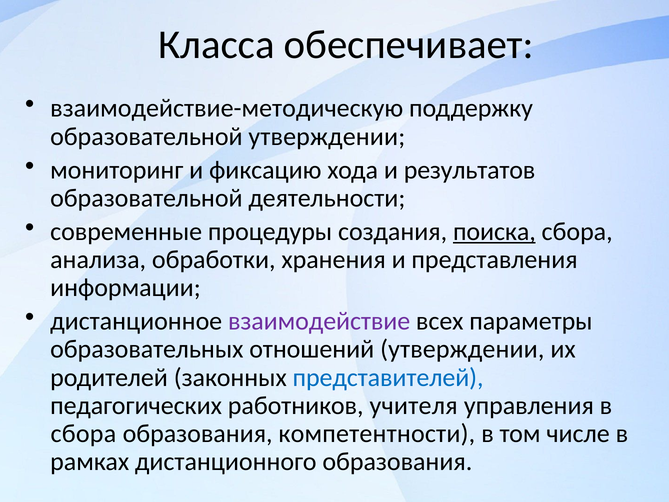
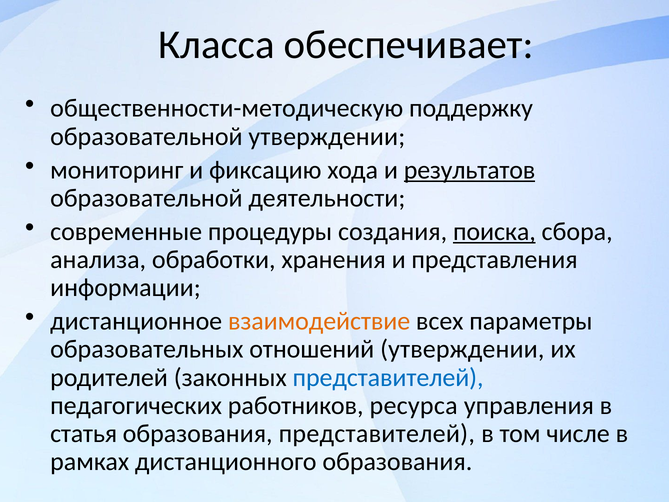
взаимодействие-методическую: взаимодействие-методическую -> общественности-методическую (227, 108)
результатов underline: none -> present (470, 170)
взаимодействие colour: purple -> orange (319, 321)
учителя: учителя -> ресурса (414, 405)
сбора: сбора -> статья (84, 434)
образования компетентности: компетентности -> представителей (377, 434)
